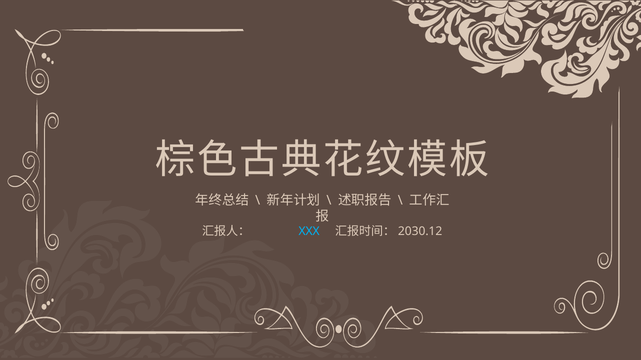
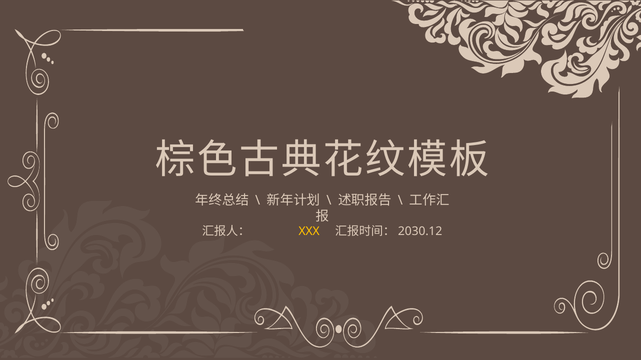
XXX colour: light blue -> yellow (309, 232)
